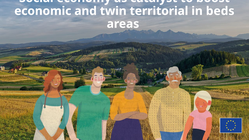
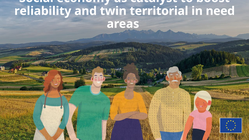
economic: economic -> reliability (43, 11)
beds: beds -> need (220, 11)
